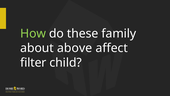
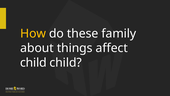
How colour: light green -> yellow (33, 33)
above: above -> things (75, 48)
filter: filter -> child (33, 62)
